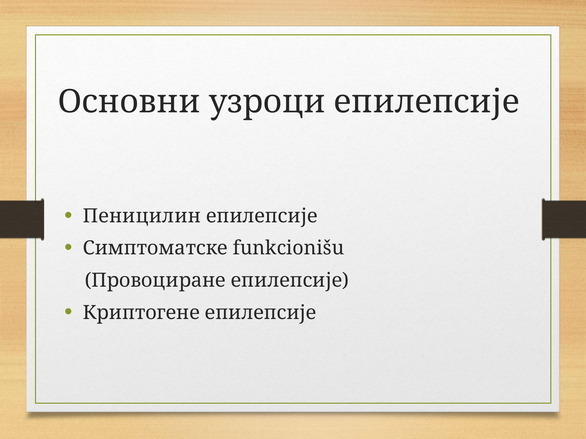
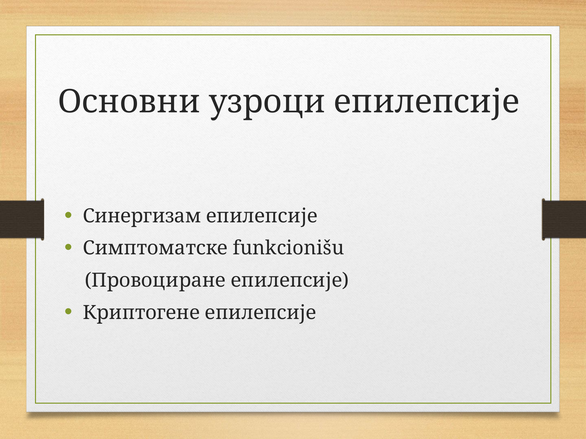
Пеницилин: Пеницилин -> Синергизам (142, 216)
